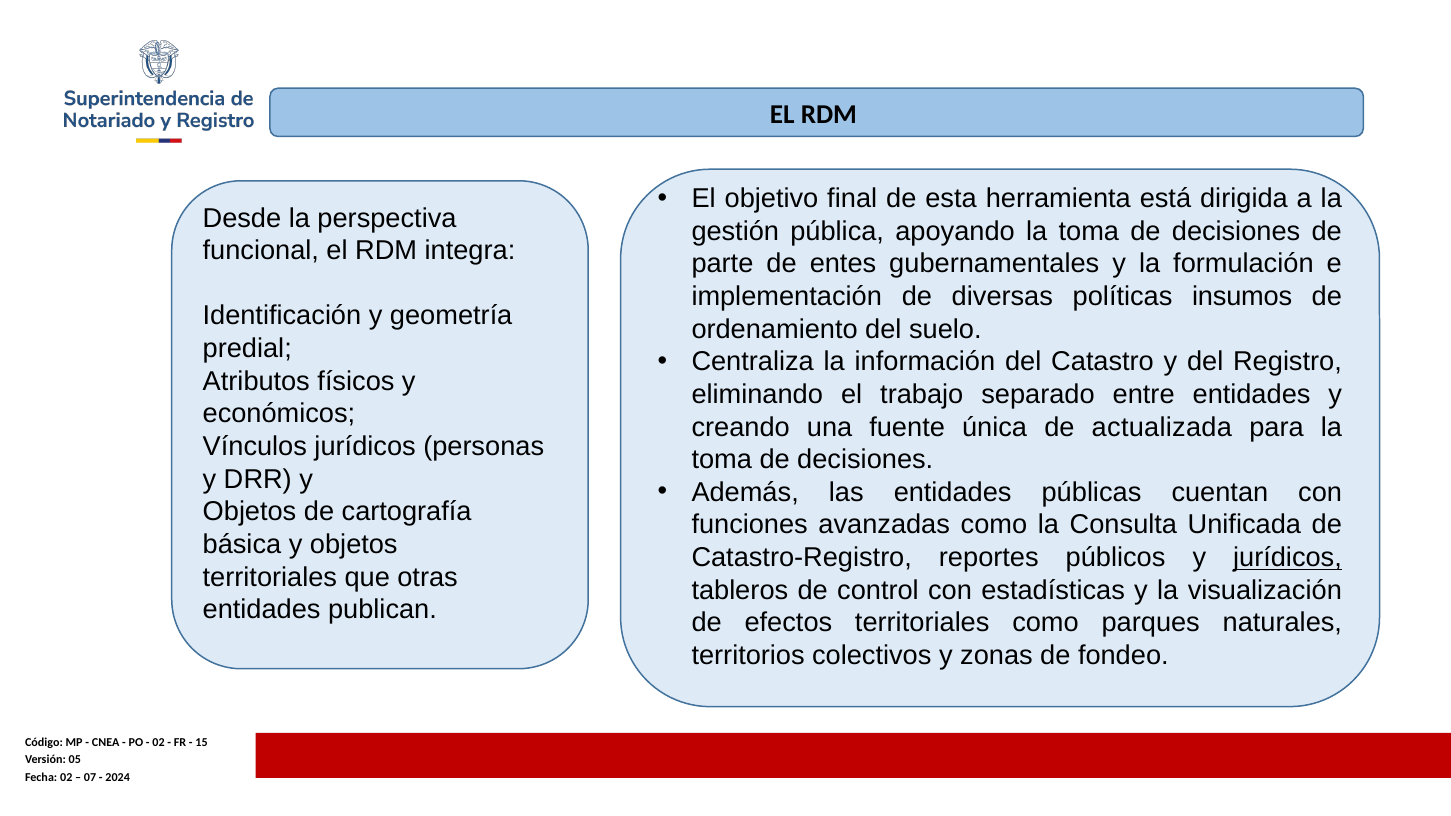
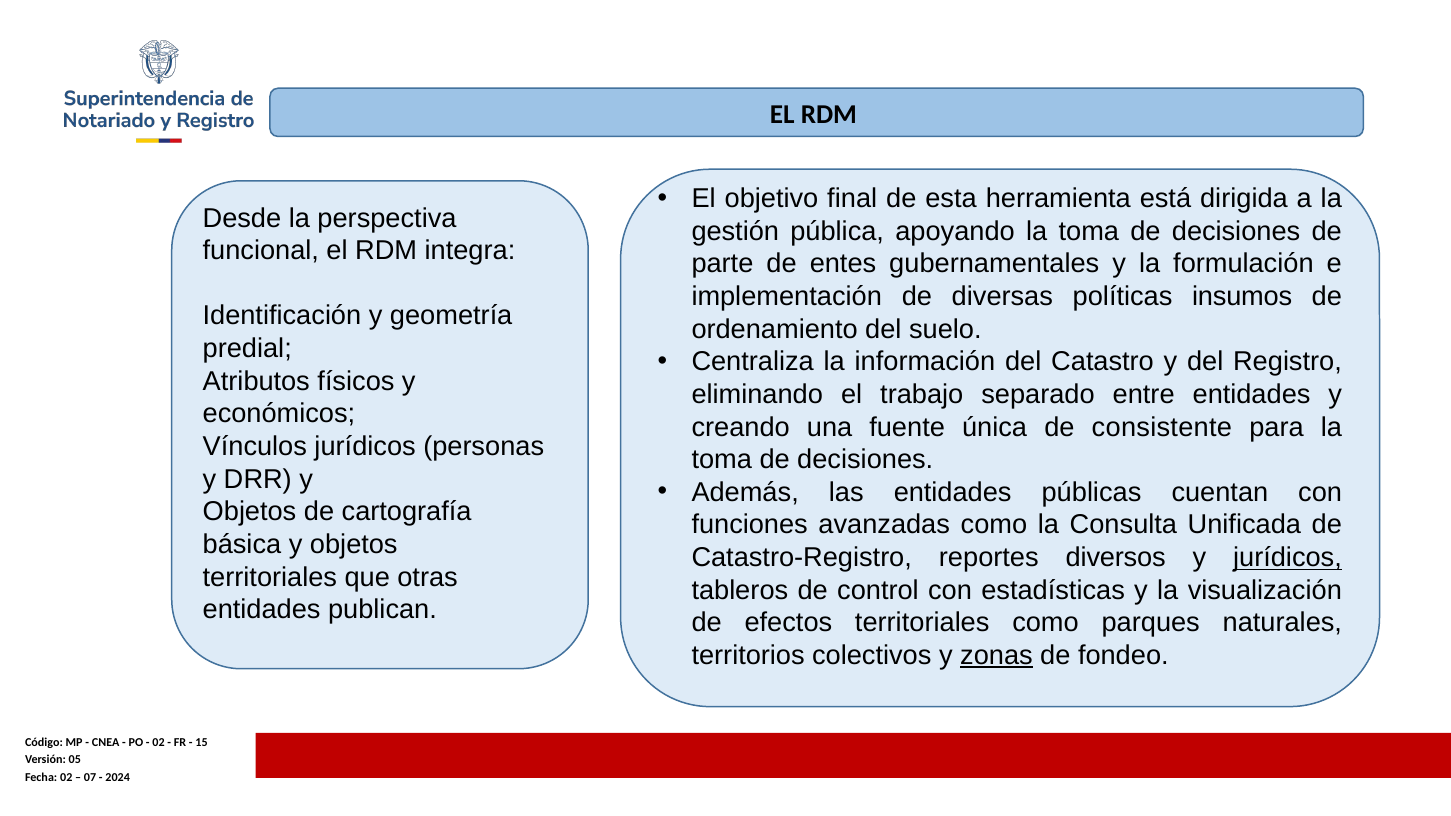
actualizada: actualizada -> consistente (1162, 427)
públicos: públicos -> diversos (1116, 558)
zonas underline: none -> present (996, 656)
